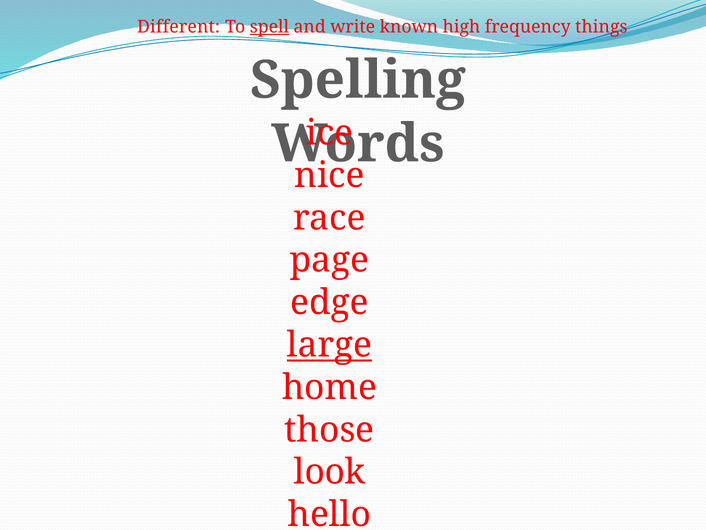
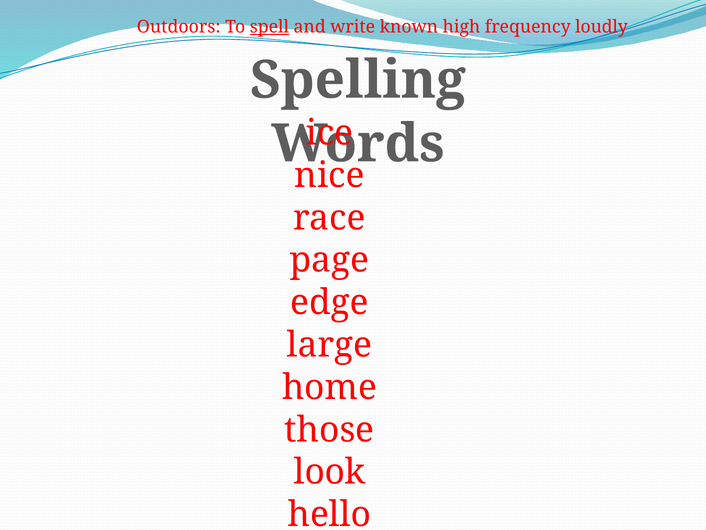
Different: Different -> Outdoors (179, 27)
things: things -> loudly (601, 27)
large underline: present -> none (329, 345)
